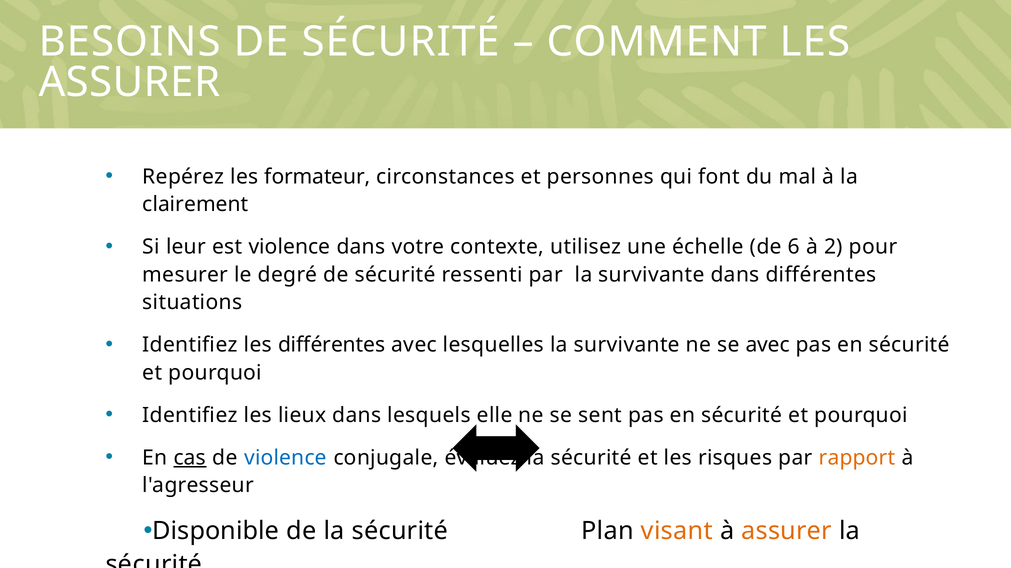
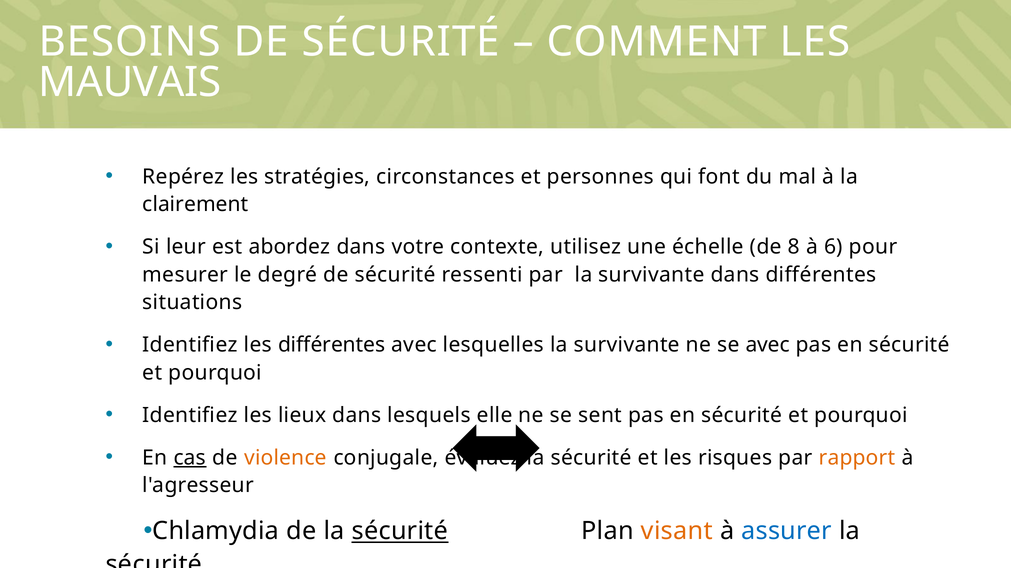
ASSURER: ASSURER -> MAUVAIS (130, 82)
formateur: formateur -> stratégies (317, 177)
est violence: violence -> abordez (289, 247)
6: 6 -> 8 (794, 247)
2: 2 -> 6 (833, 247)
violence colour: blue -> orange (285, 458)
Disponible: Disponible -> Chlamydia (216, 532)
sécurité underline: none -> present (400, 532)
assurer colour: orange -> blue (787, 532)
